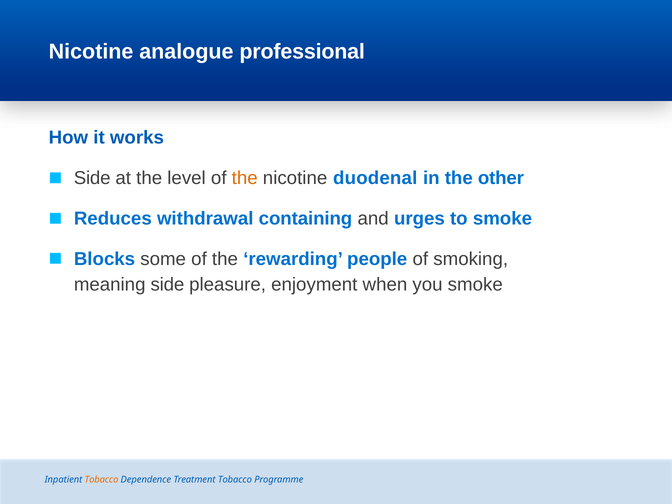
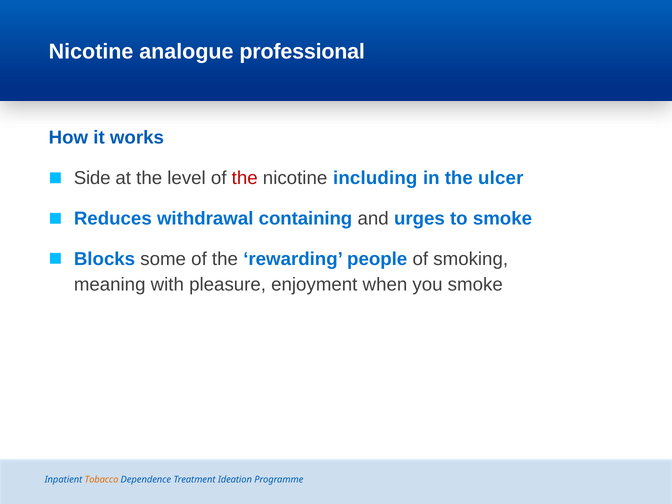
the colour: orange -> red (245, 178)
duodenal: duodenal -> including (375, 178)
other: other -> ulcer (501, 178)
meaning side: side -> with (167, 285)
Treatment Tobacco: Tobacco -> Ideation (235, 479)
